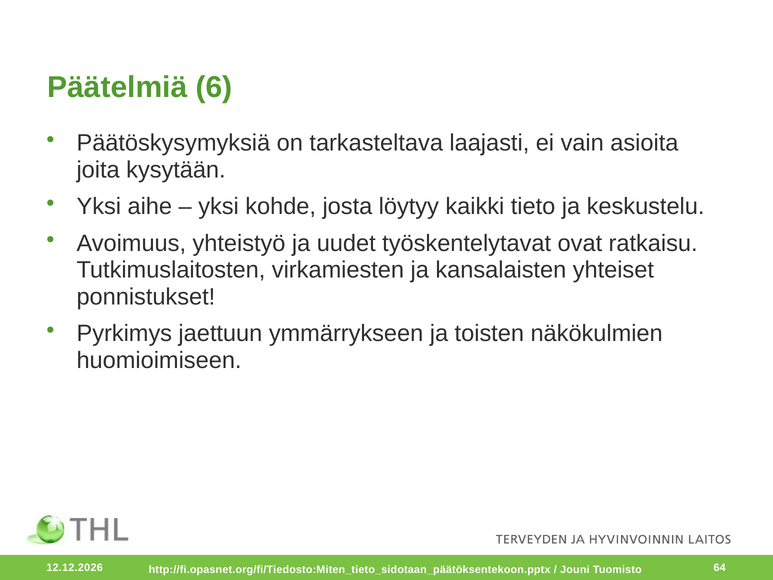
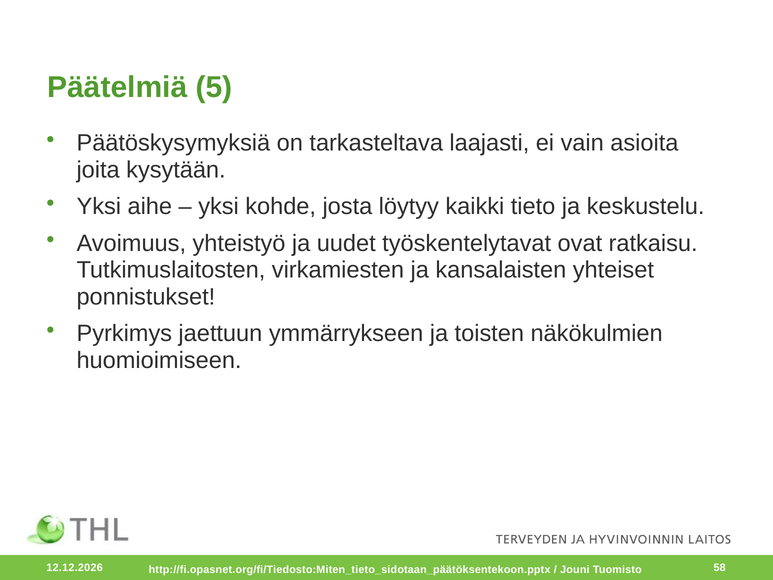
6: 6 -> 5 (214, 87)
64: 64 -> 58 (720, 568)
